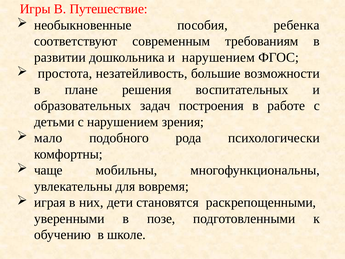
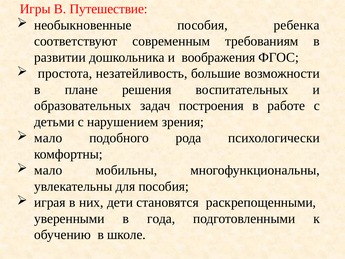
и нарушением: нарушением -> воображения (218, 57)
чаще: чаще -> мало (48, 170)
для вовремя: вовремя -> пособия (164, 186)
позе: позе -> года (161, 218)
